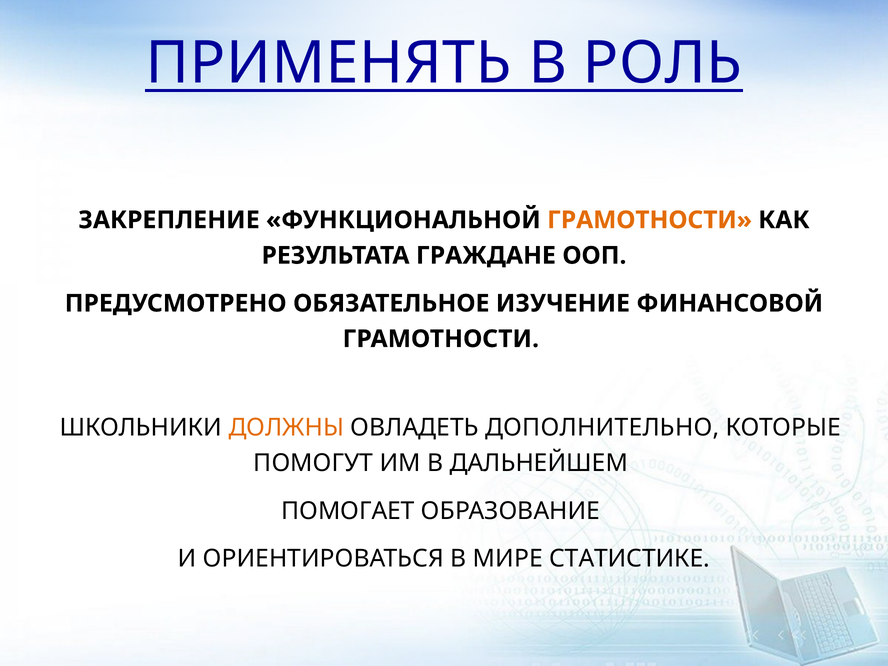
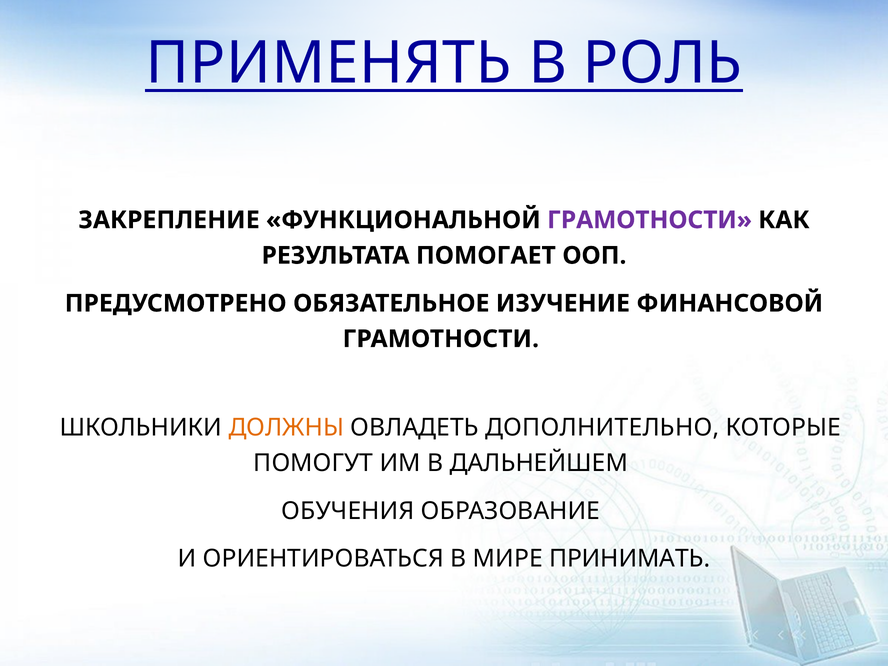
ГРАМОТНОСТИ colour: orange -> purple (650, 220)
ГРАЖДАНЕ: ГРАЖДАНЕ -> ПОМОГАЕТ (486, 256)
ПОМОГАЕТ: ПОМОГАЕТ -> ОБУЧЕНИЯ (348, 511)
СТАТИСТИКЕ: СТАТИСТИКЕ -> ПРИНИМАТЬ (630, 559)
